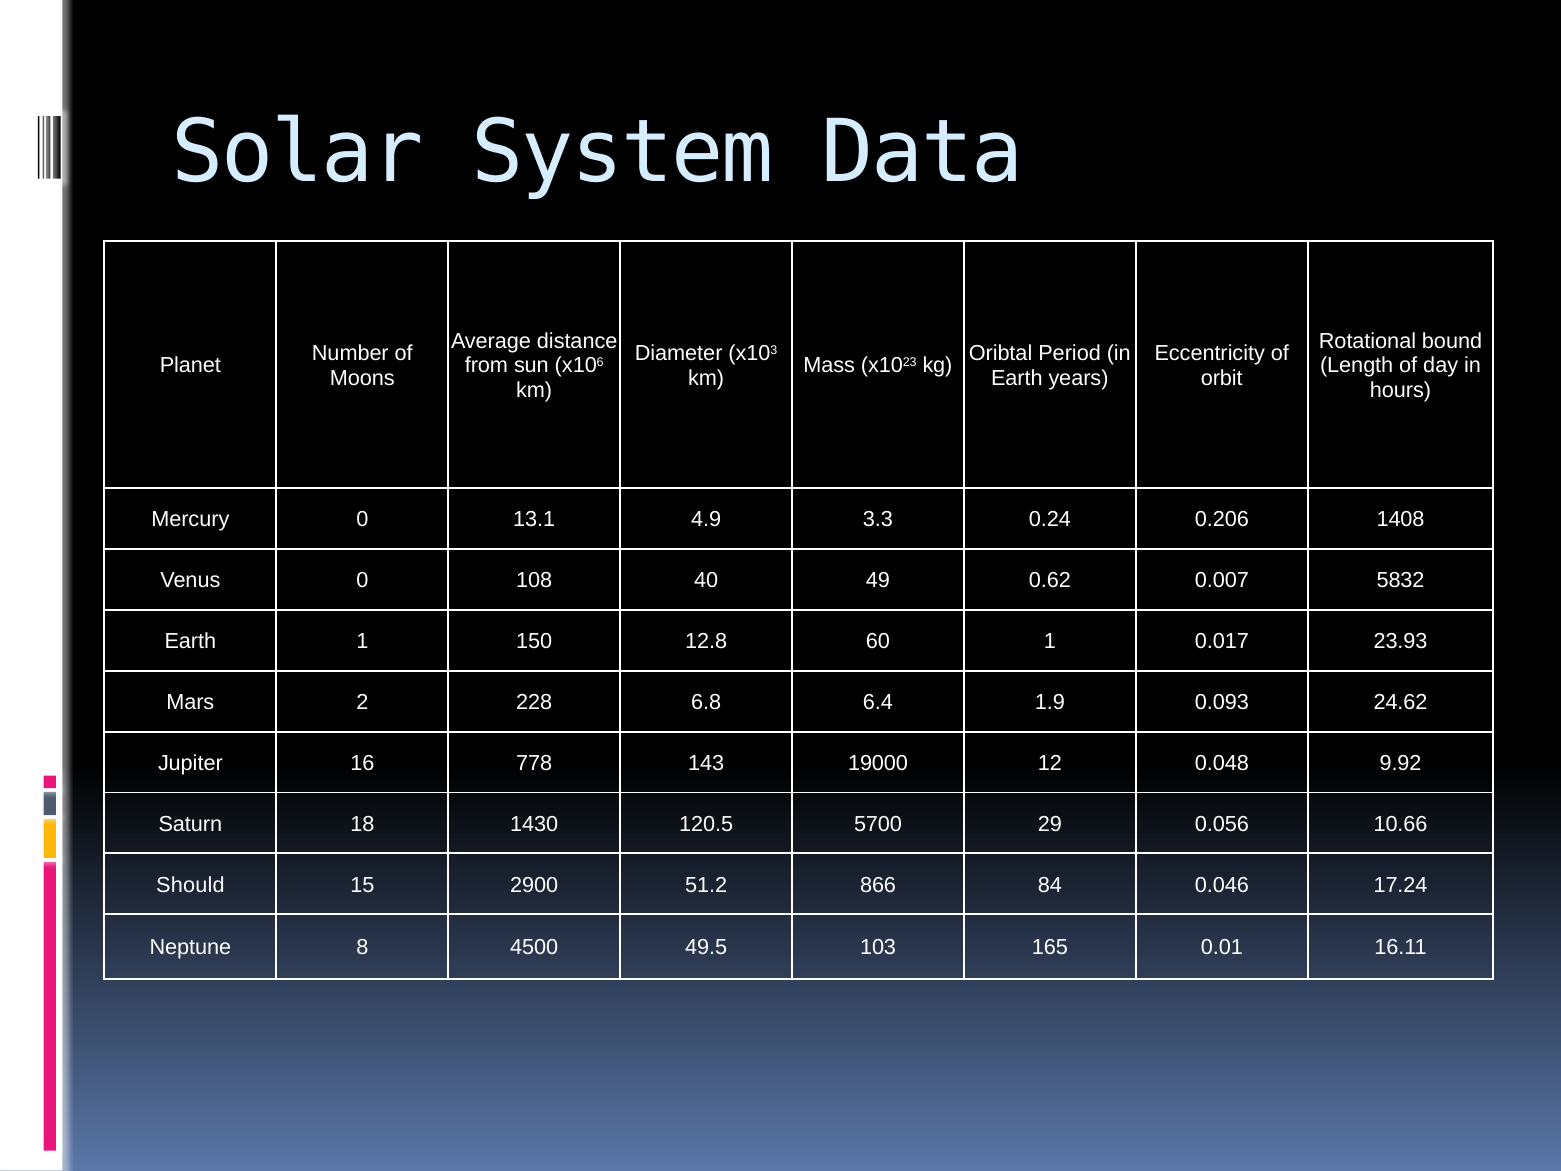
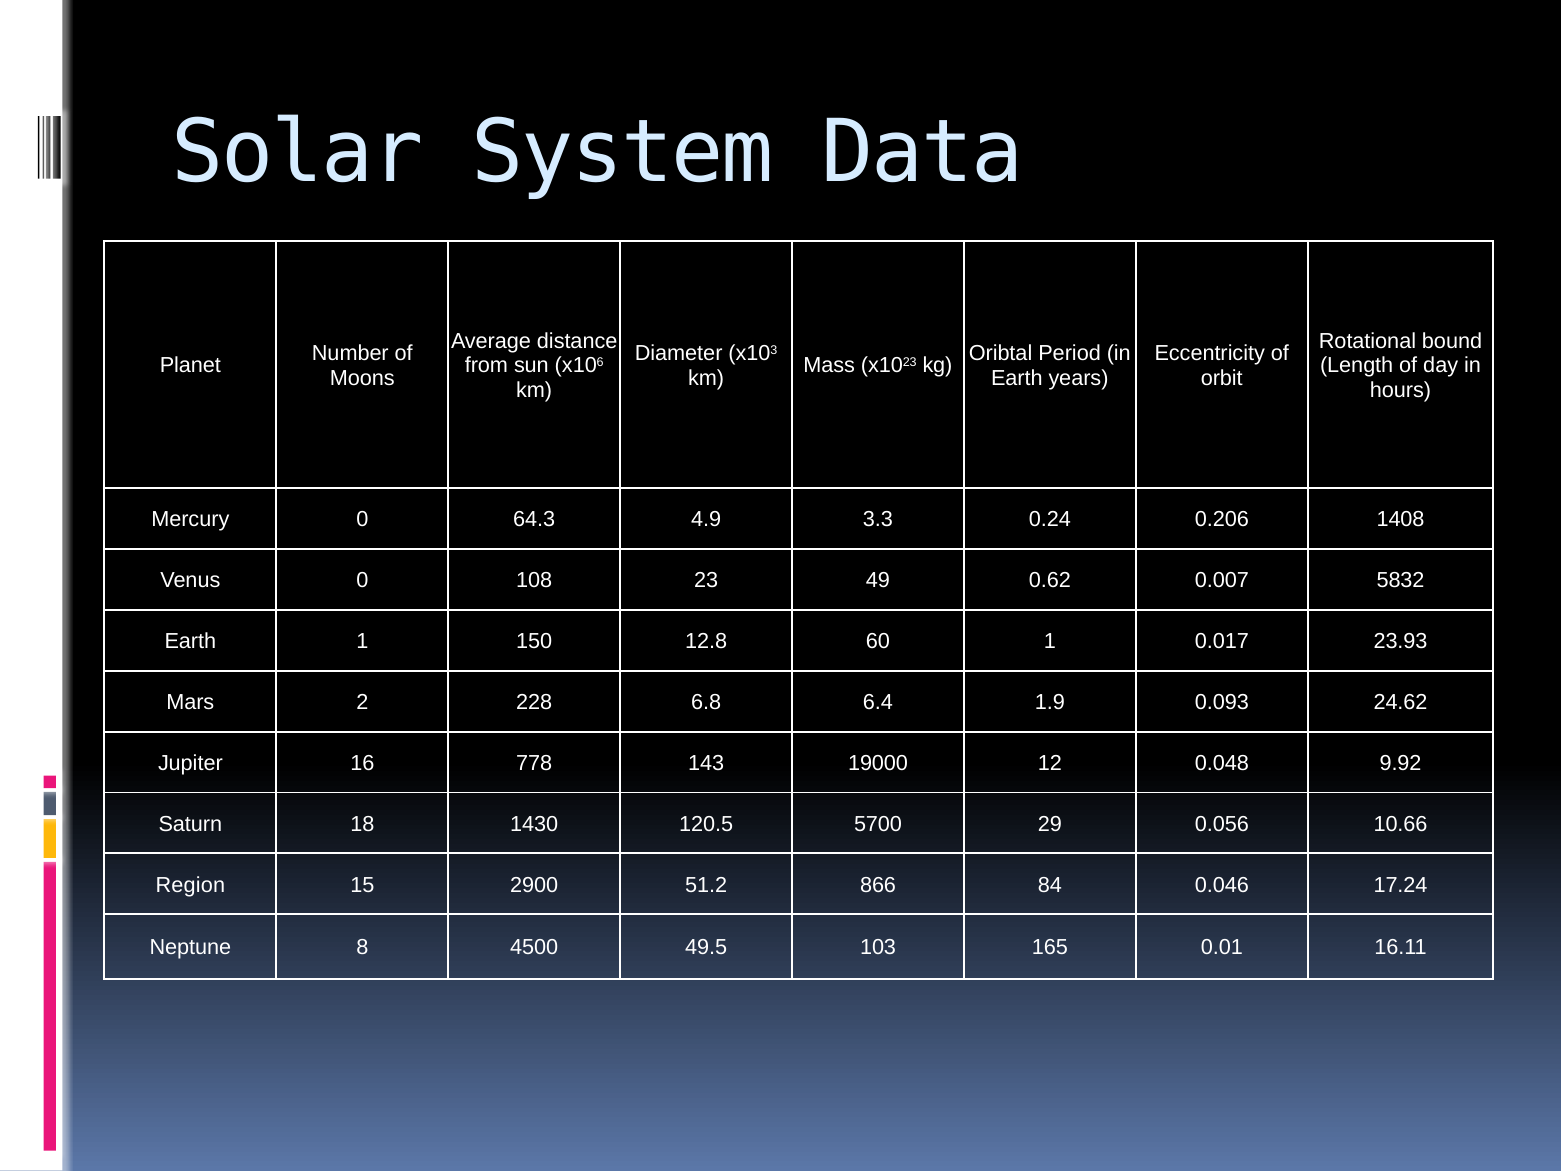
13.1: 13.1 -> 64.3 (534, 520)
40: 40 -> 23 (706, 580)
Should: Should -> Region (190, 885)
